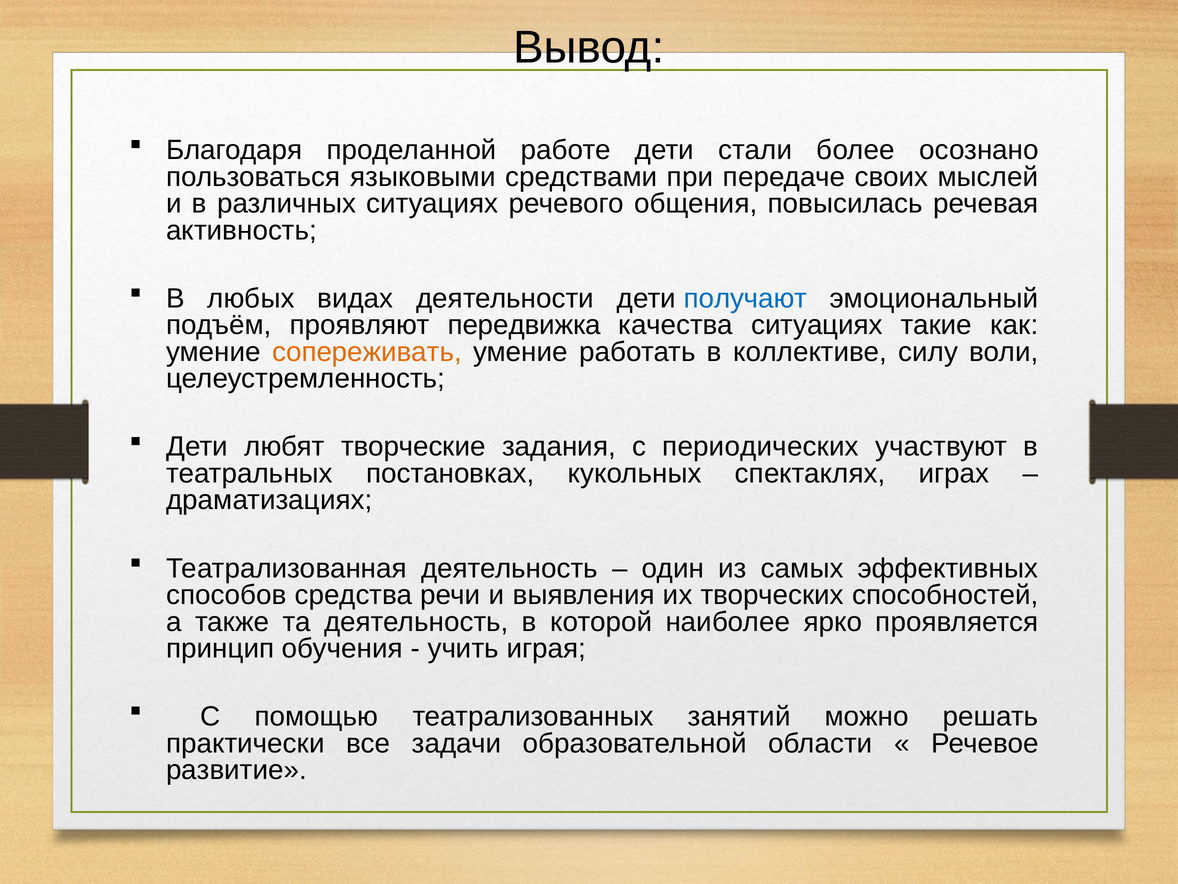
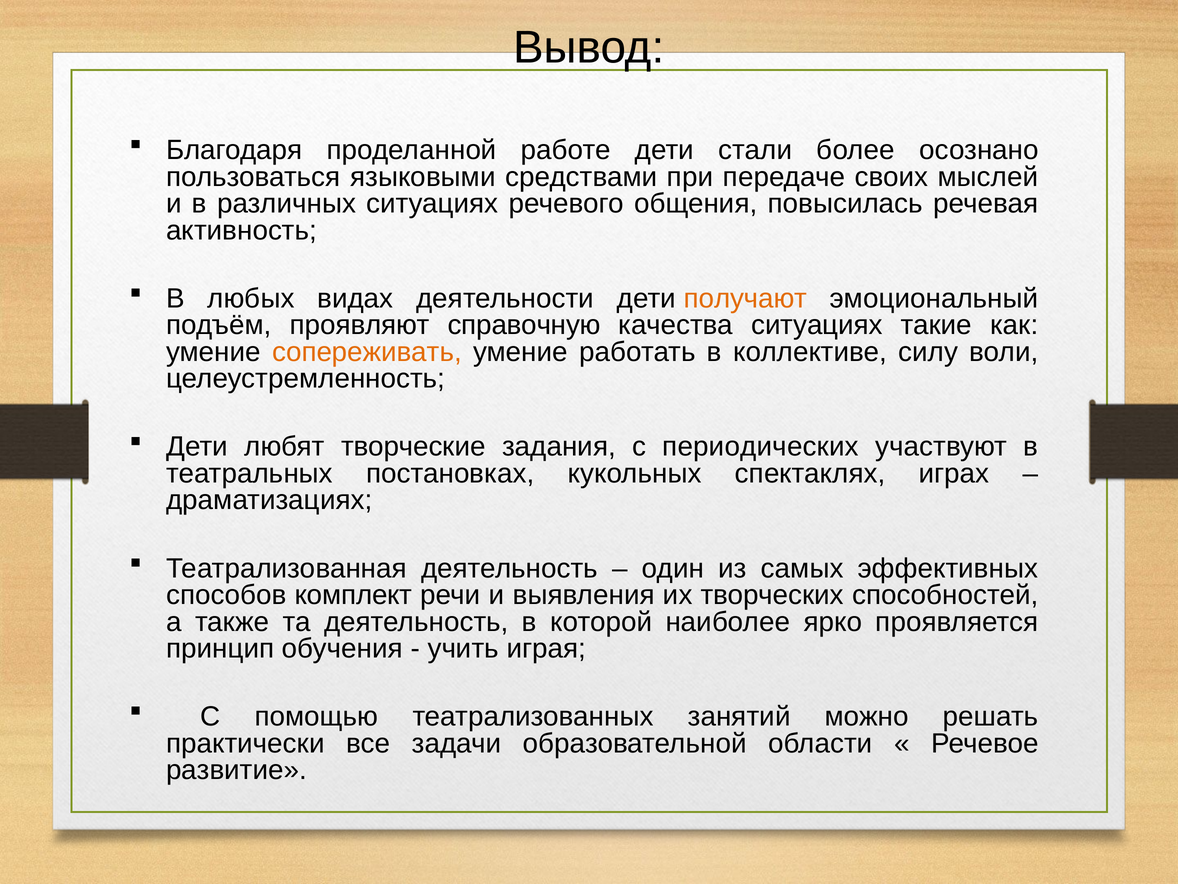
получают colour: blue -> orange (745, 298)
передвижка: передвижка -> справочную (524, 325)
средства: средства -> комплект (354, 595)
